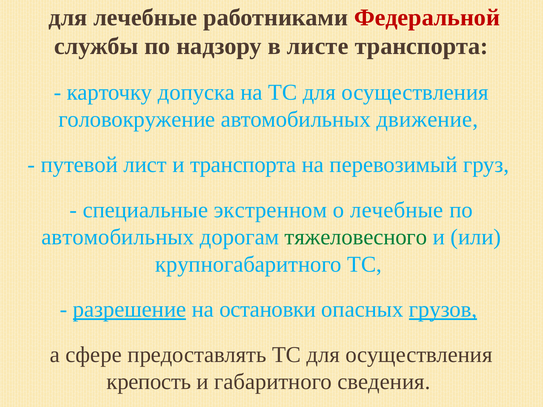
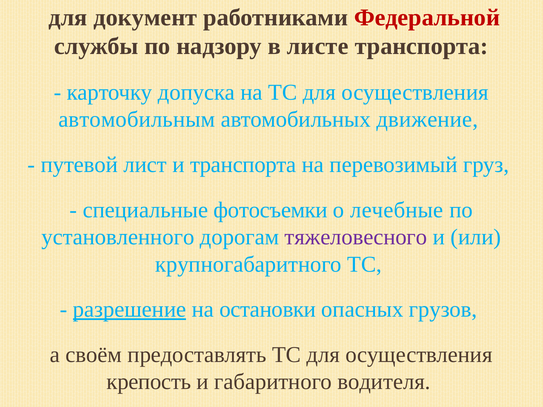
для лечебные: лечебные -> документ (145, 17)
головокружение: головокружение -> автомобильным (137, 120)
экстренном: экстренном -> фотосъемки (271, 210)
автомобильных: автомобильных -> установленного (118, 237)
тяжеловесного colour: green -> purple (356, 237)
грузов underline: present -> none (443, 310)
сфере: сфере -> своём (94, 355)
сведения: сведения -> водителя (384, 382)
